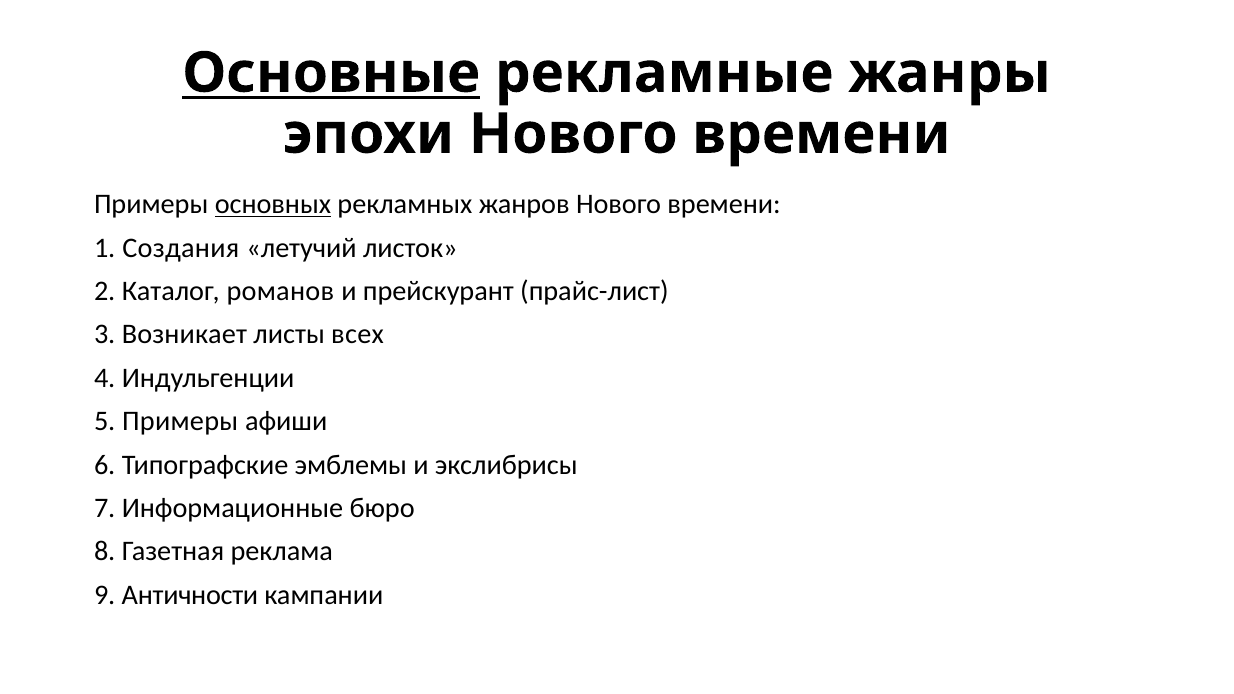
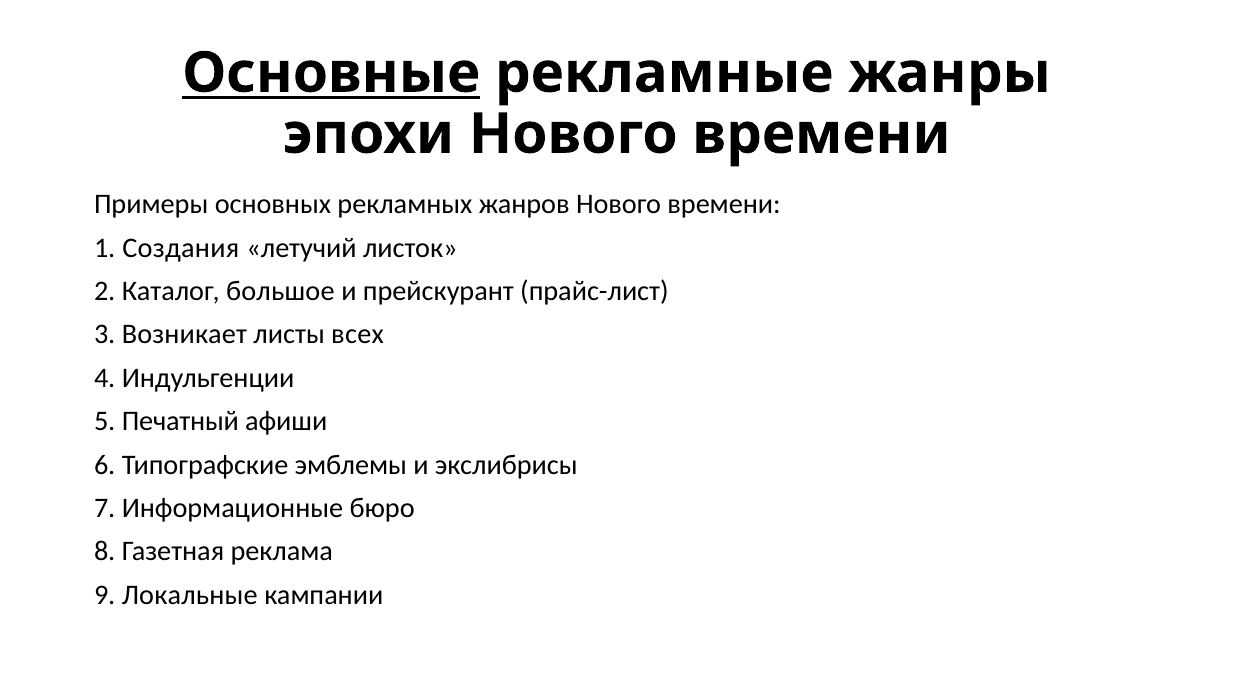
основных underline: present -> none (273, 204)
романов: романов -> большое (280, 291)
5 Примеры: Примеры -> Печатный (180, 421)
Античности: Античности -> Локальные (190, 595)
